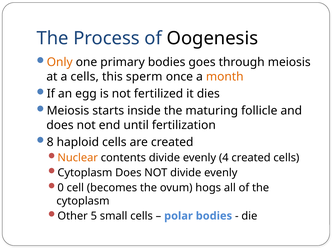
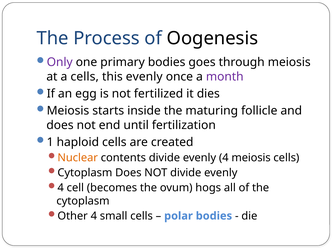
Only colour: orange -> purple (60, 62)
this sperm: sperm -> evenly (144, 77)
month colour: orange -> purple (225, 77)
8: 8 -> 1 (50, 142)
4 created: created -> meiosis (251, 158)
0: 0 -> 4 (61, 188)
Other 5: 5 -> 4 (94, 216)
